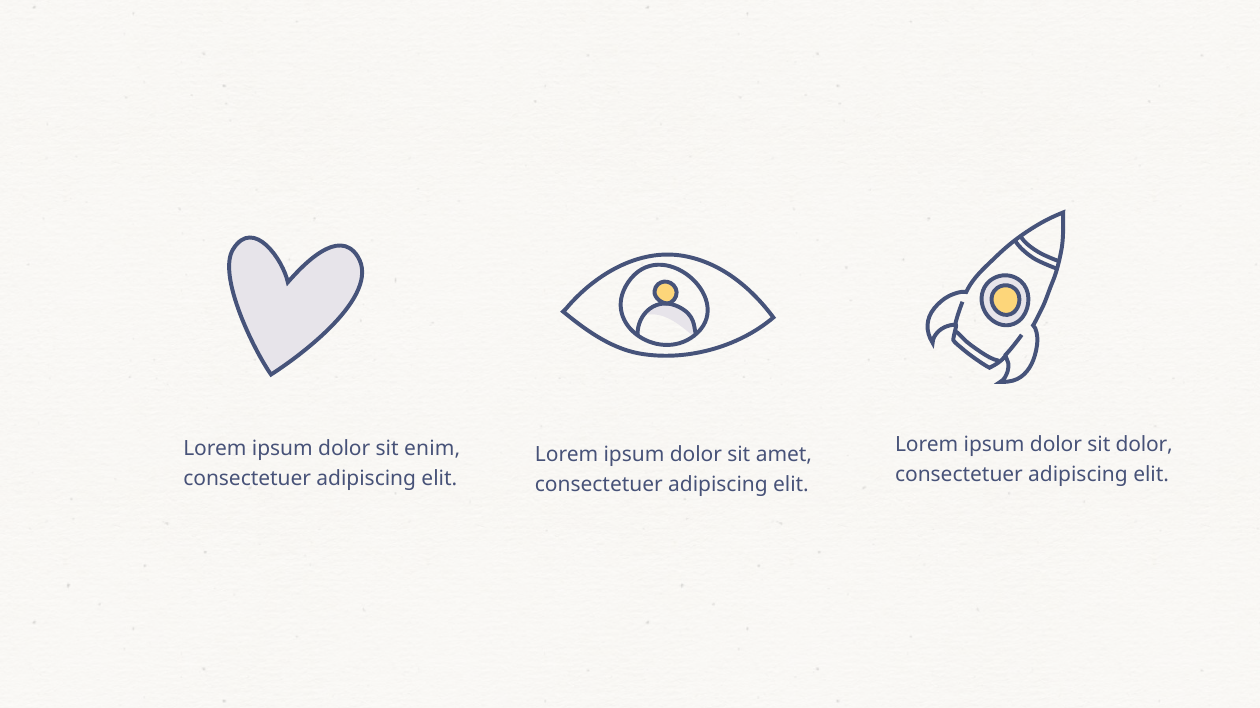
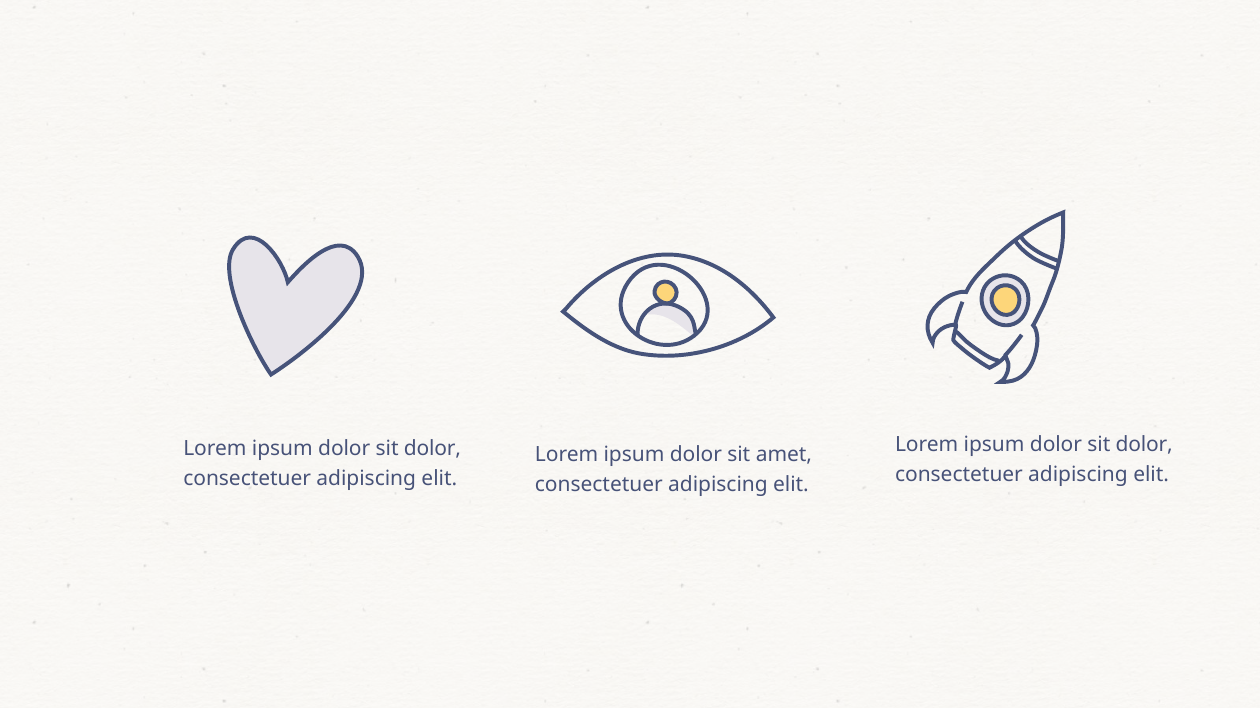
enim: enim -> dolor (432, 449)
